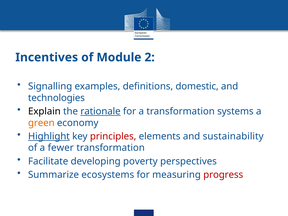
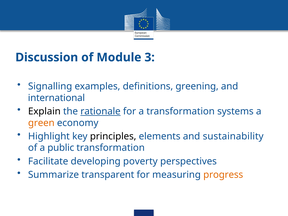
Incentives: Incentives -> Discussion (47, 57)
2: 2 -> 3 (150, 57)
domestic: domestic -> greening (197, 86)
technologies: technologies -> international (56, 98)
Highlight underline: present -> none (49, 136)
principles colour: red -> black (113, 136)
fewer: fewer -> public (61, 148)
ecosystems: ecosystems -> transparent (108, 175)
progress colour: red -> orange (223, 175)
